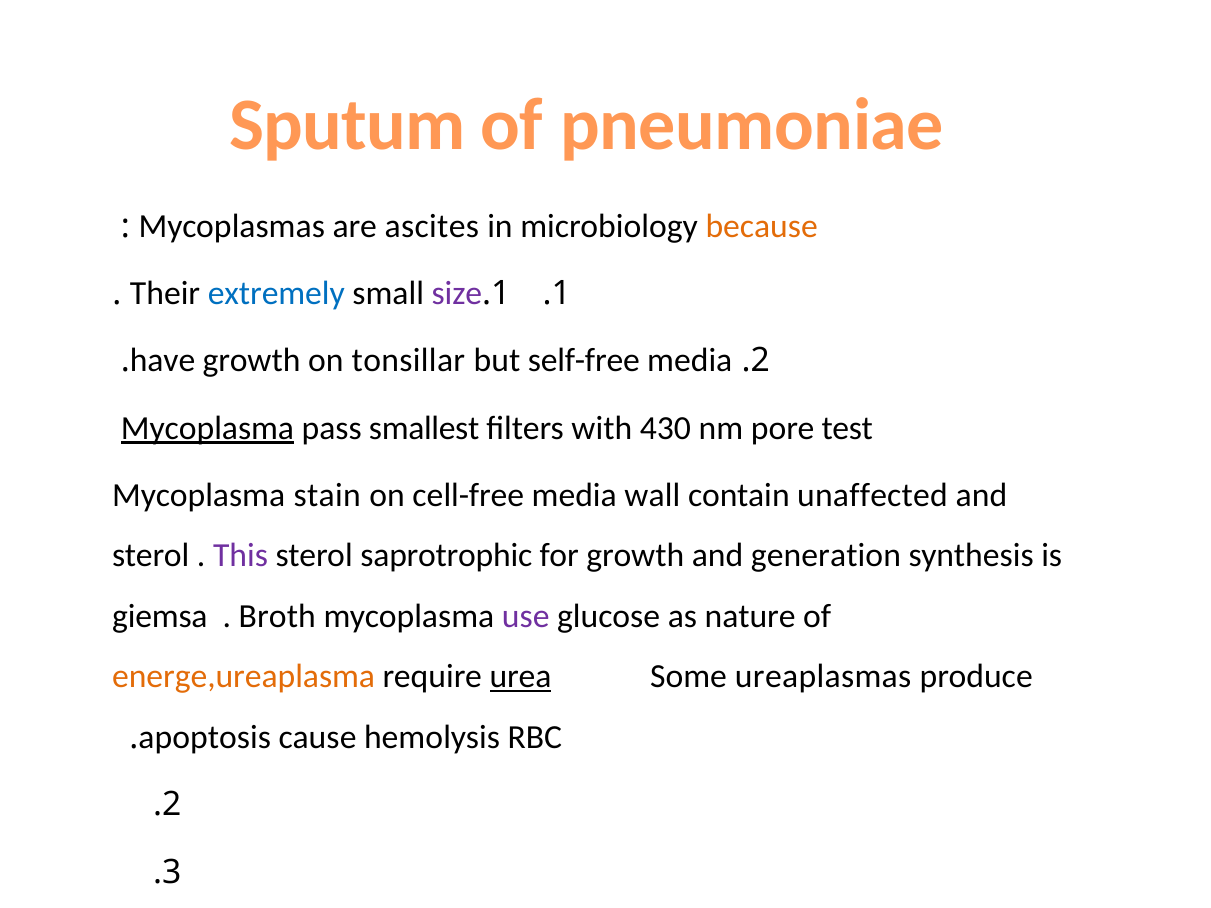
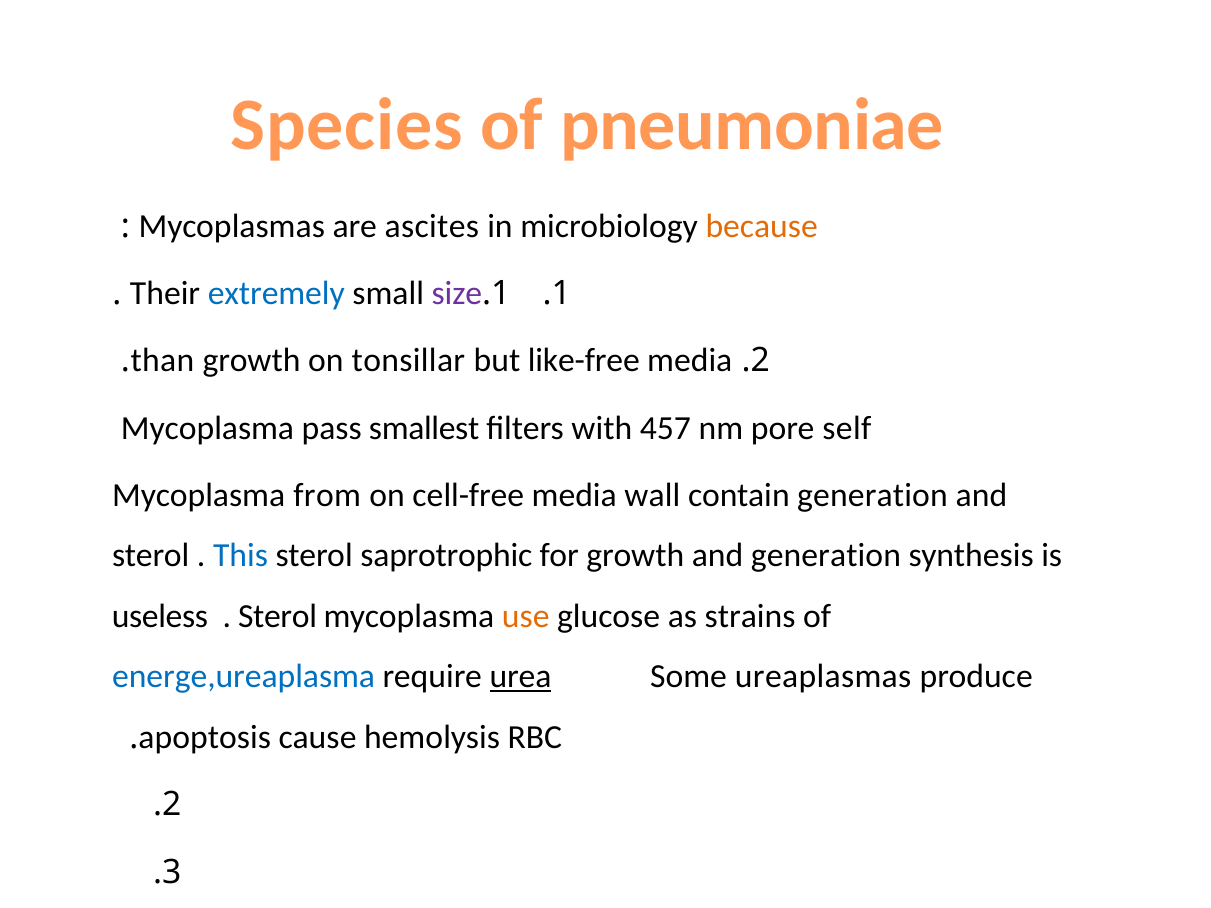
Sputum: Sputum -> Species (347, 125)
have: have -> than (162, 361)
self-free: self-free -> like-free (584, 361)
Mycoplasma underline: present -> none (207, 428)
430: 430 -> 457 (665, 428)
test: test -> self (847, 428)
stain: stain -> from (327, 495)
contain unaffected: unaffected -> generation (872, 495)
This colour: purple -> blue (240, 556)
giemsa: giemsa -> useless (160, 617)
Broth: Broth -> Sterol (278, 617)
use colour: purple -> orange (526, 617)
nature: nature -> strains (750, 617)
energe,ureaplasma colour: orange -> blue (244, 677)
